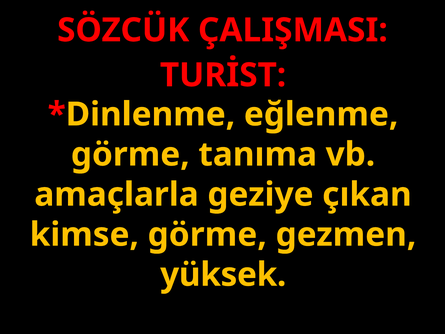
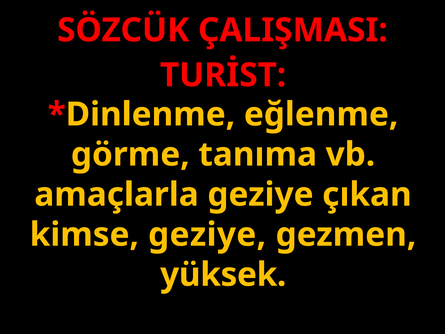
kimse görme: görme -> geziye (207, 235)
